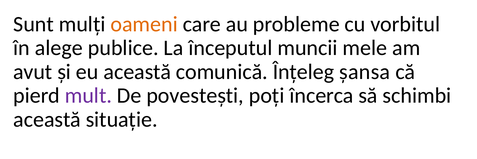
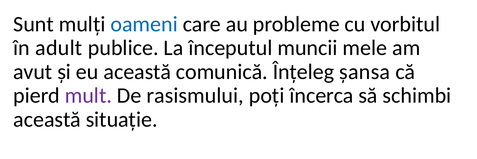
oameni colour: orange -> blue (144, 24)
alege: alege -> adult (59, 48)
povestești: povestești -> rasismului (195, 96)
